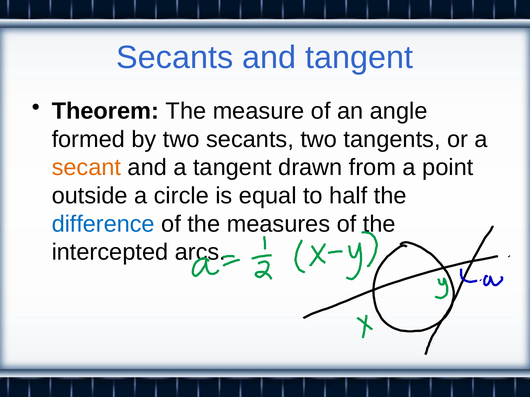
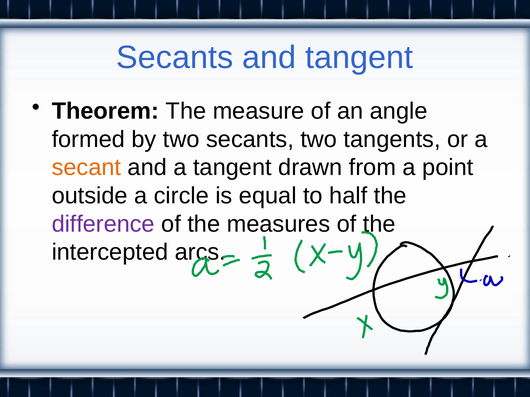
difference colour: blue -> purple (103, 224)
